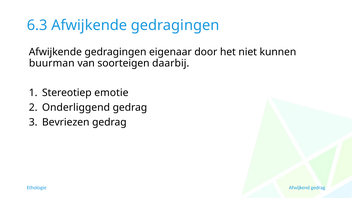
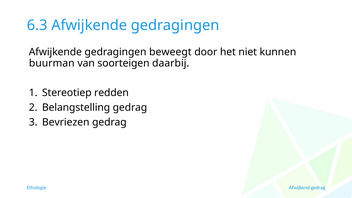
eigenaar: eigenaar -> beweegt (170, 52)
emotie: emotie -> redden (111, 93)
Onderliggend: Onderliggend -> Belangstelling (76, 107)
